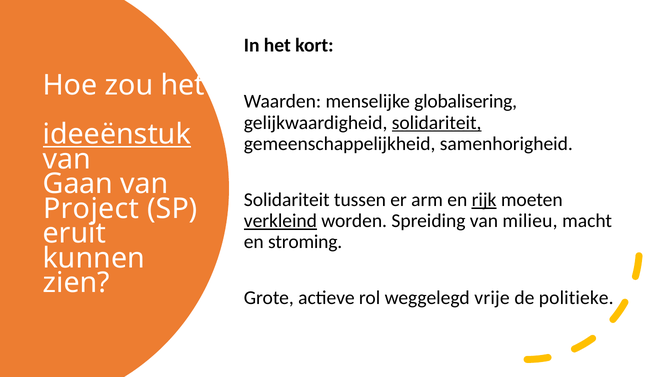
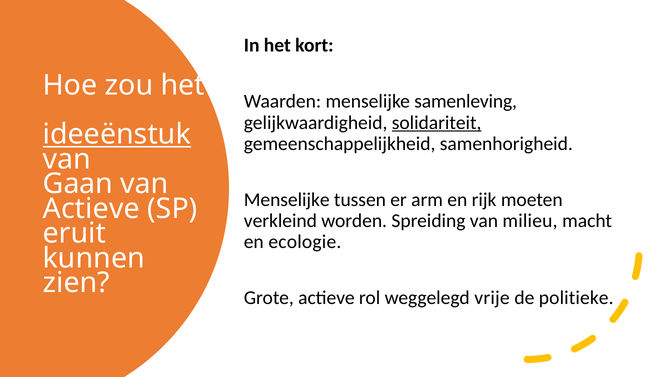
globalisering: globalisering -> samenleving (466, 101)
Solidariteit: Solidariteit -> Menselijke (287, 200)
rijk underline: present -> none (484, 200)
Project: Project -> Actieve (91, 209)
verkleind underline: present -> none (280, 221)
stroming: stroming -> ecologie (305, 242)
